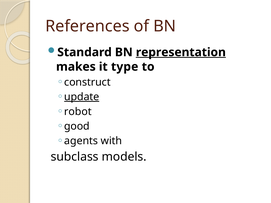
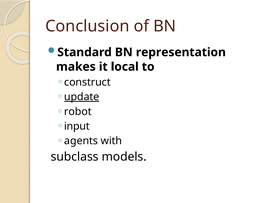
References: References -> Conclusion (87, 26)
representation underline: present -> none (181, 52)
type: type -> local (125, 67)
good: good -> input (77, 126)
